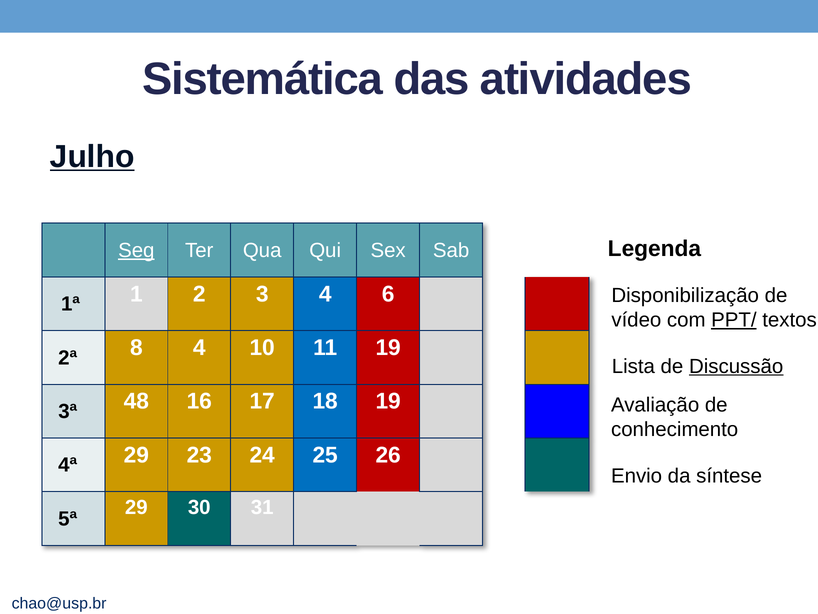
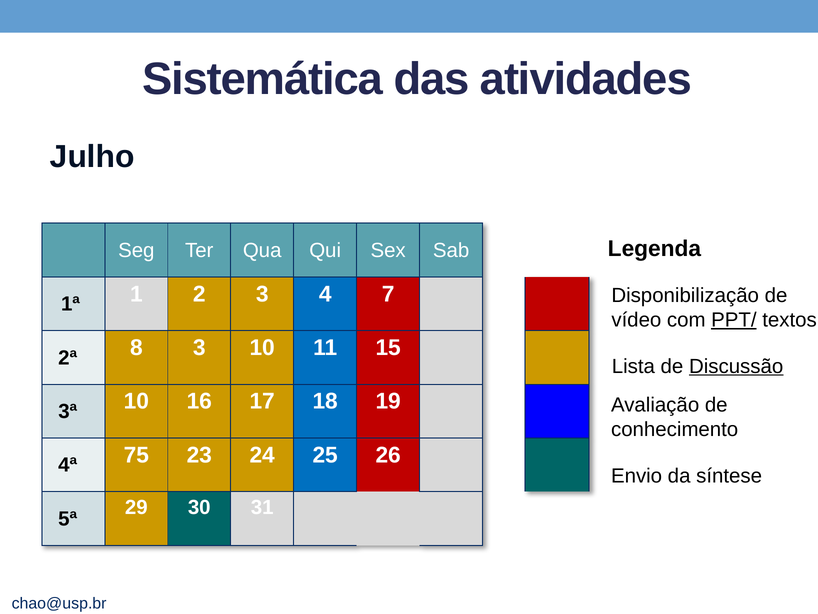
Julho underline: present -> none (92, 156)
Seg underline: present -> none (136, 250)
6: 6 -> 7 (388, 294)
8 4: 4 -> 3 (199, 347)
11 19: 19 -> 15 (388, 347)
3ª 48: 48 -> 10 (136, 401)
4ª 29: 29 -> 75 (136, 455)
